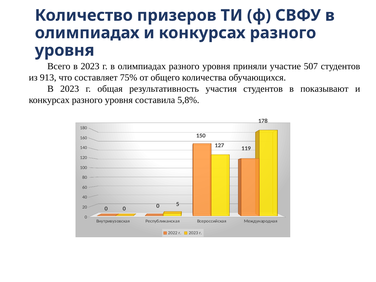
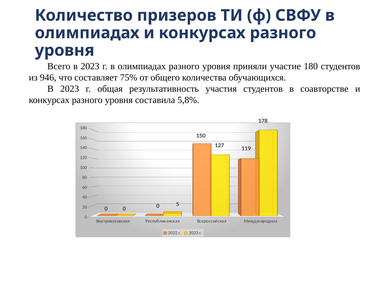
507: 507 -> 180 (311, 66)
913: 913 -> 946 (48, 78)
показывают: показывают -> соавторстве (324, 89)
